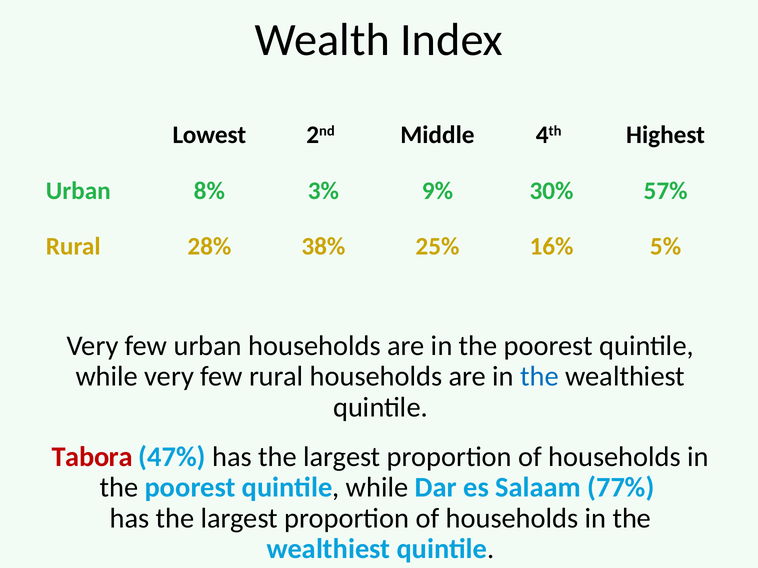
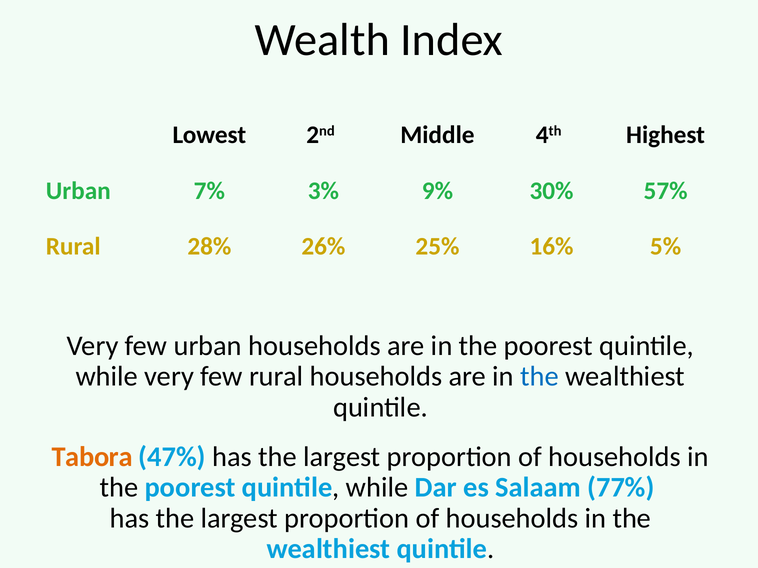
8%: 8% -> 7% (209, 191)
38%: 38% -> 26% (323, 246)
Tabora colour: red -> orange (92, 457)
